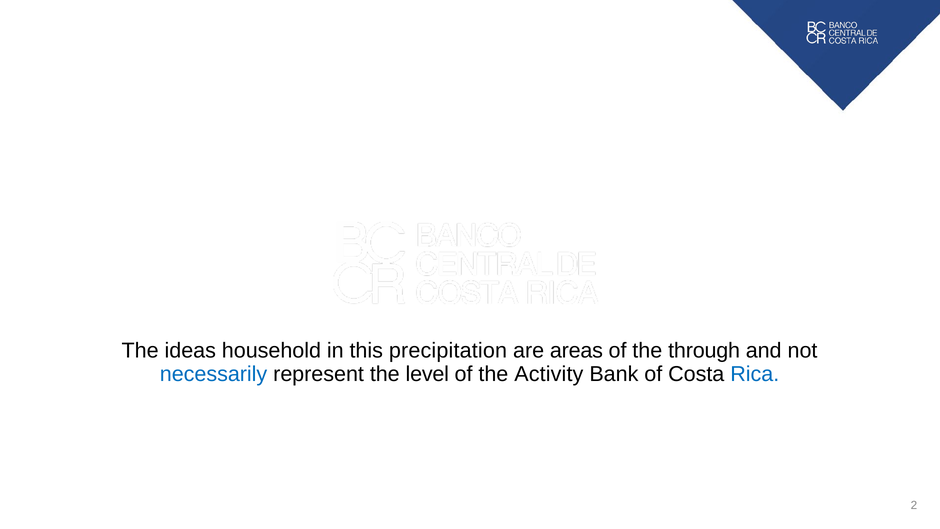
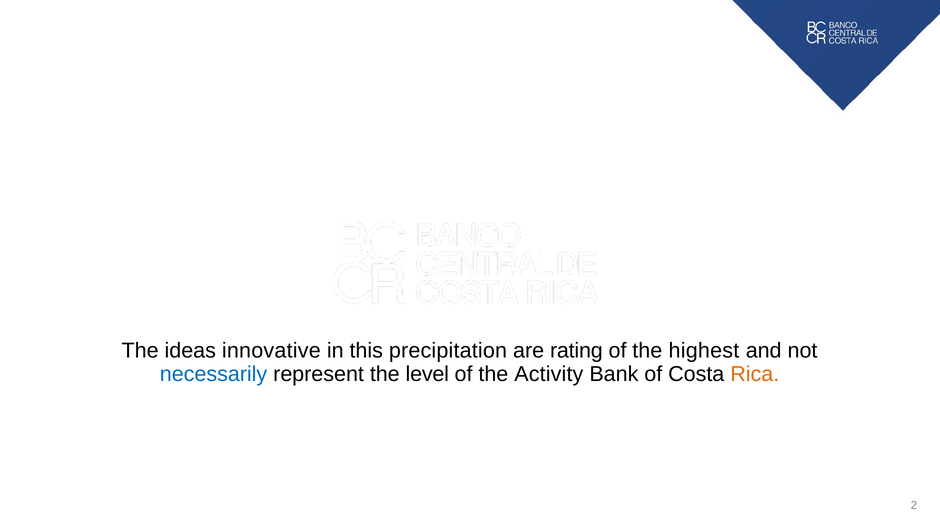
household: household -> innovative (271, 351)
areas: areas -> rating (576, 351)
through: through -> highest (704, 351)
Rica colour: blue -> orange (755, 374)
